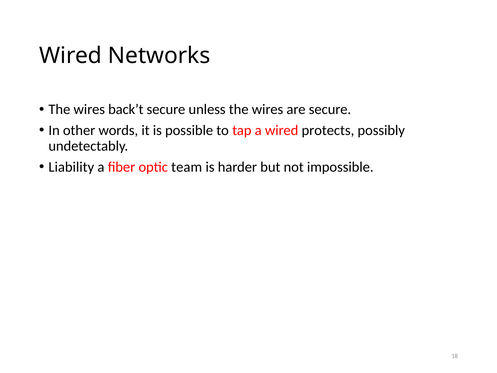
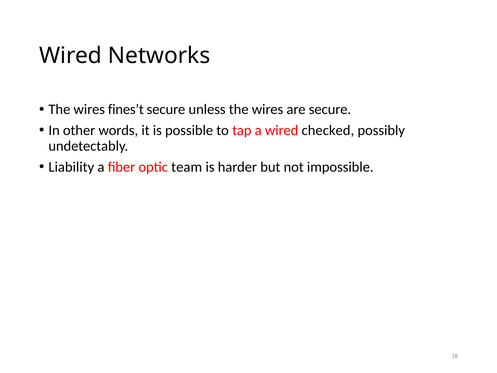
back’t: back’t -> fines’t (126, 109)
protects: protects -> checked (328, 130)
